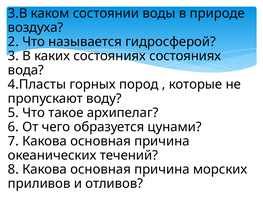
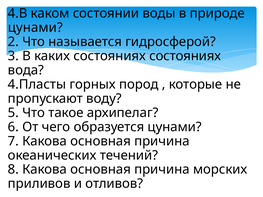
3.В: 3.В -> 4.В (18, 13)
воздуха: воздуха -> цунами (35, 28)
